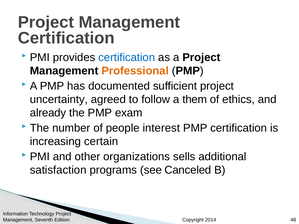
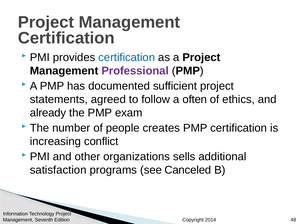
Professional colour: orange -> purple (135, 71)
uncertainty: uncertainty -> statements (59, 99)
them: them -> often (195, 99)
interest: interest -> creates (161, 128)
certain: certain -> conflict (101, 142)
